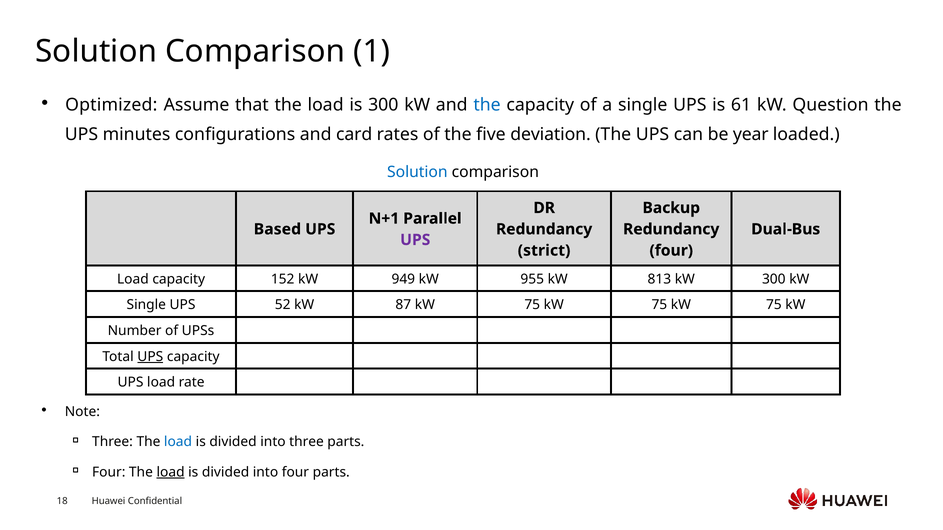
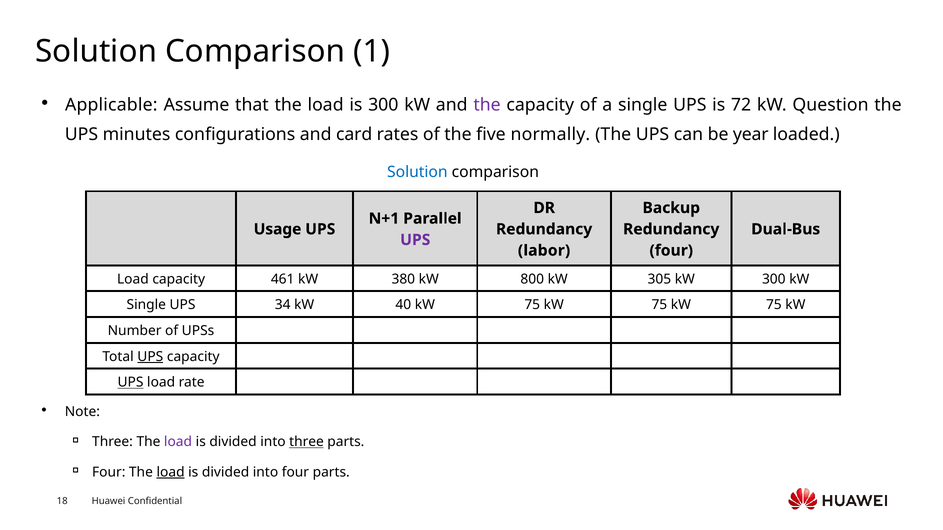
Optimized: Optimized -> Applicable (111, 105)
the colour: blue -> purple (487, 105)
61: 61 -> 72 (741, 105)
deviation: deviation -> normally (550, 134)
Based: Based -> Usage (278, 229)
strict: strict -> labor (544, 251)
152: 152 -> 461 (283, 279)
949: 949 -> 380 (403, 279)
955: 955 -> 800 (532, 279)
813: 813 -> 305 (659, 279)
52: 52 -> 34 (283, 305)
87: 87 -> 40 (403, 305)
UPS underline: none -> present (130, 383)
load colour: blue -> purple (178, 442)
three underline: none -> present (307, 442)
